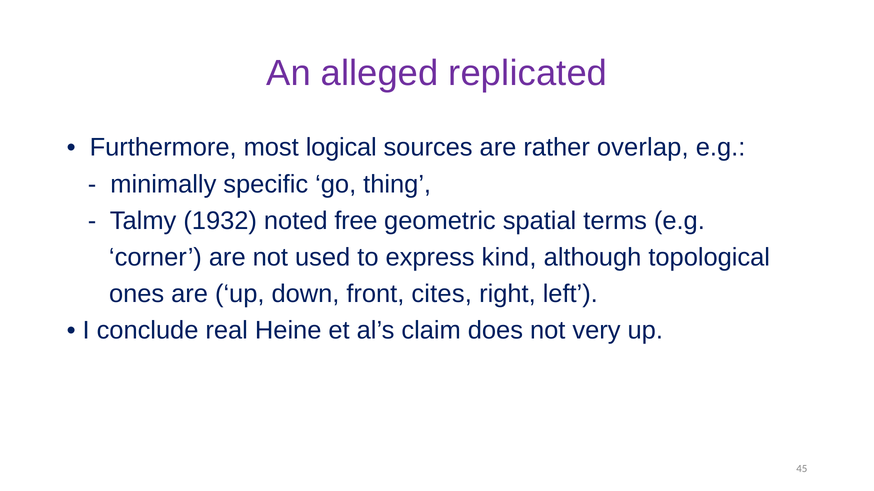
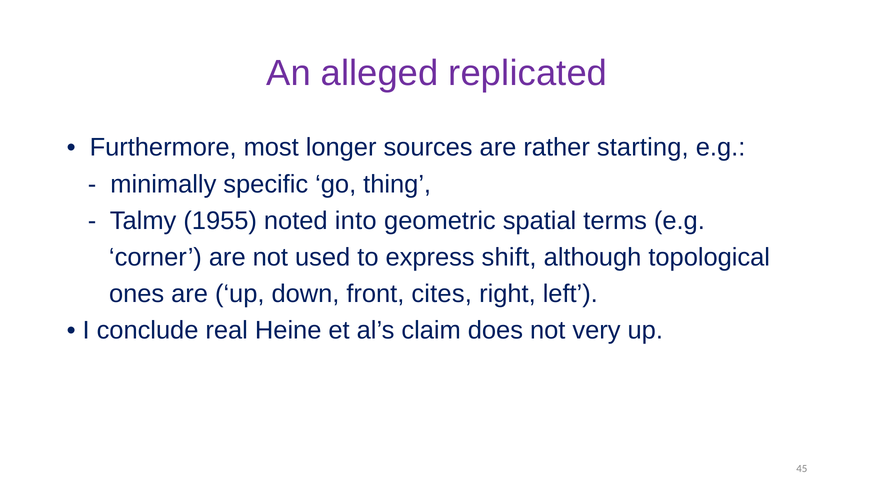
logical: logical -> longer (341, 148)
overlap: overlap -> starting (643, 148)
1932: 1932 -> 1955 (220, 221)
free: free -> into (356, 221)
kind: kind -> shift (509, 258)
